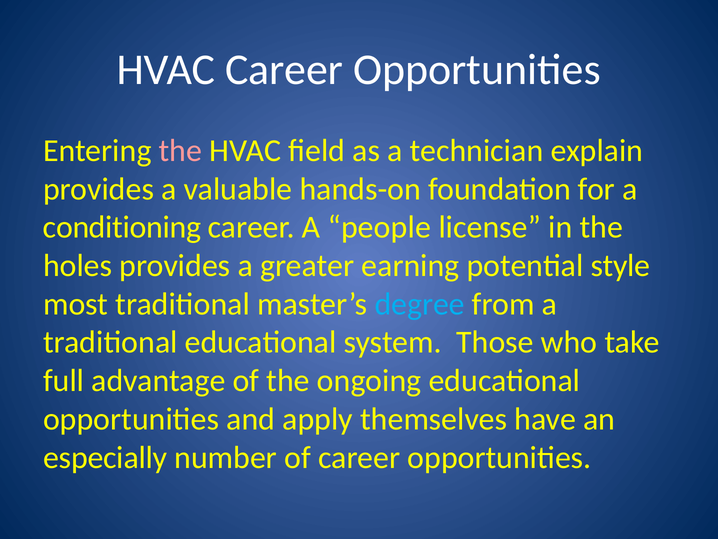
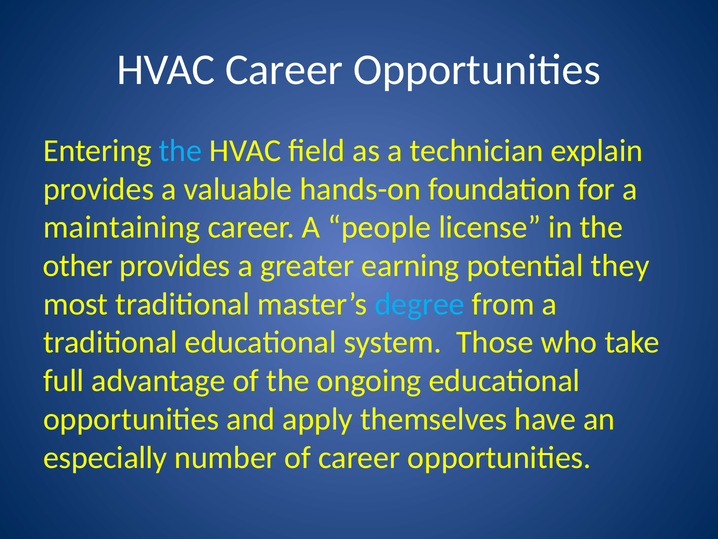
the colour: pink -> light blue (180, 151)
conditioning: conditioning -> maintaining (122, 227)
holes: holes -> other (78, 266)
style: style -> they (620, 266)
